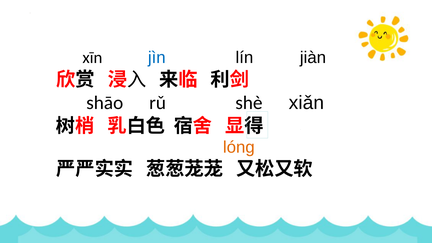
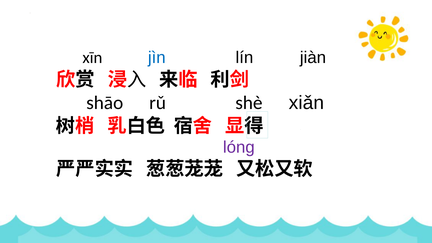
lónɡ colour: orange -> purple (239, 147)
